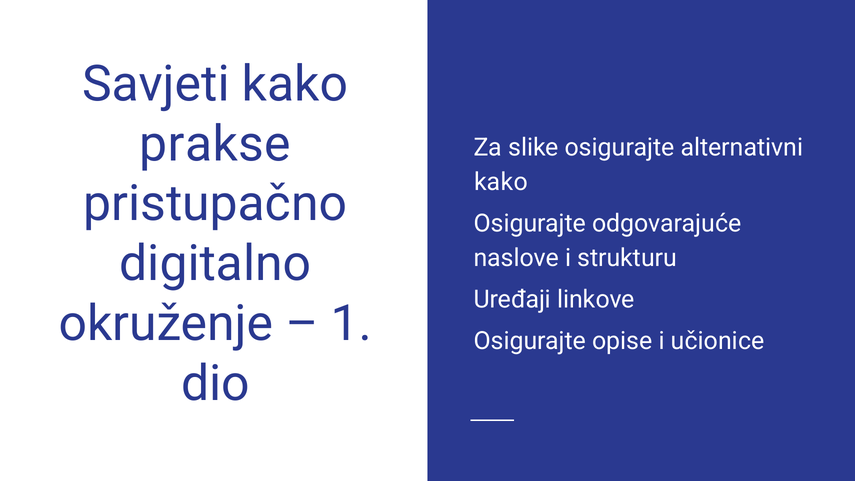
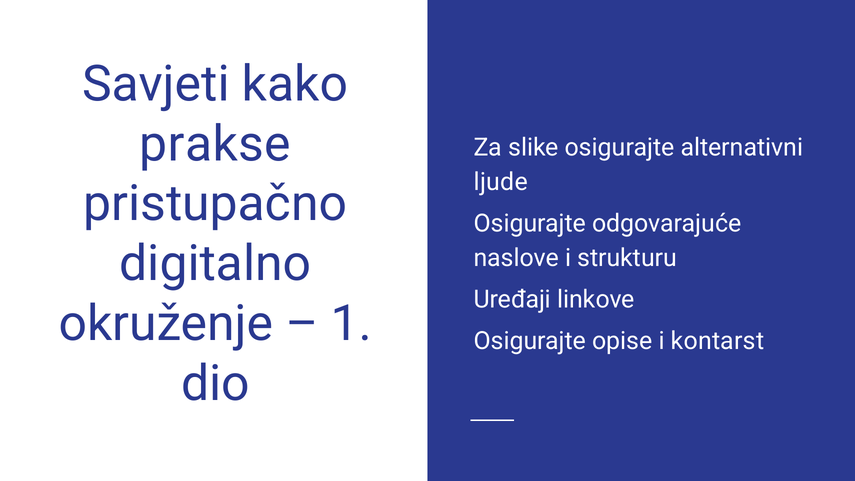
kako: kako -> ljude (501, 182)
učionice: učionice -> kontarst (717, 341)
